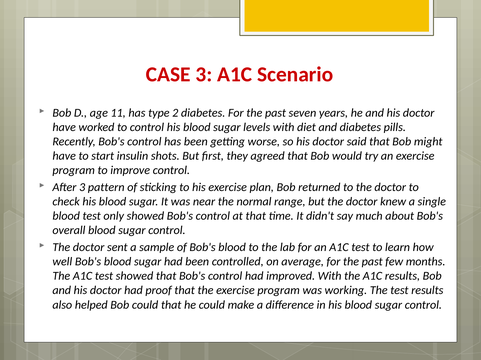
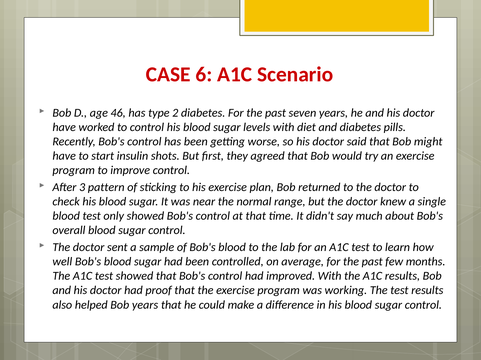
CASE 3: 3 -> 6 (204, 75)
11: 11 -> 46 (118, 113)
Bob could: could -> years (145, 305)
